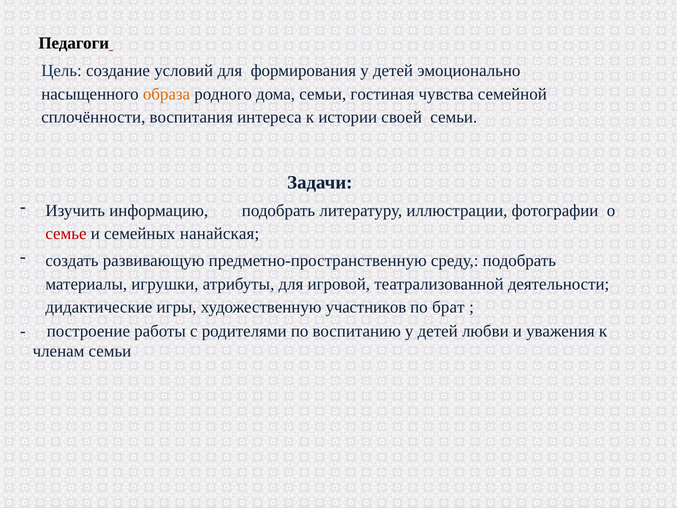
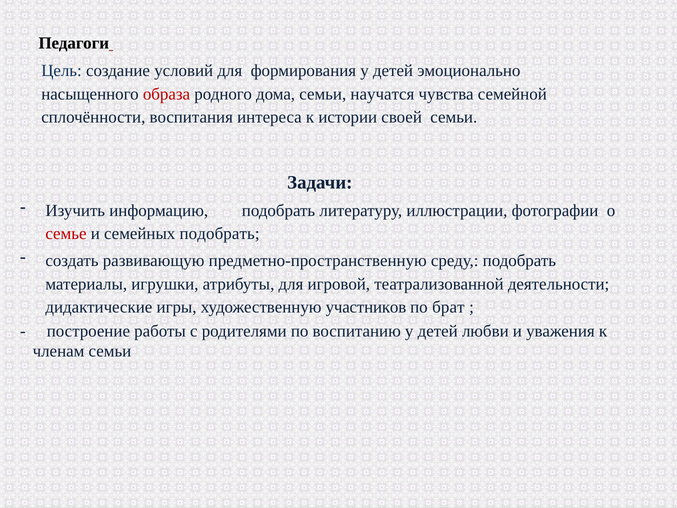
образа colour: orange -> red (167, 94)
гостиная: гостиная -> научатся (382, 94)
семейных нанайская: нанайская -> подобрать (220, 234)
